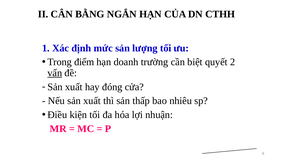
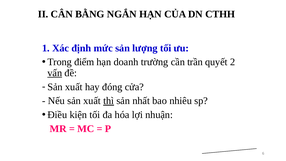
biệt: biệt -> trần (195, 62)
thì underline: none -> present (109, 101)
thấp: thấp -> nhất (141, 101)
